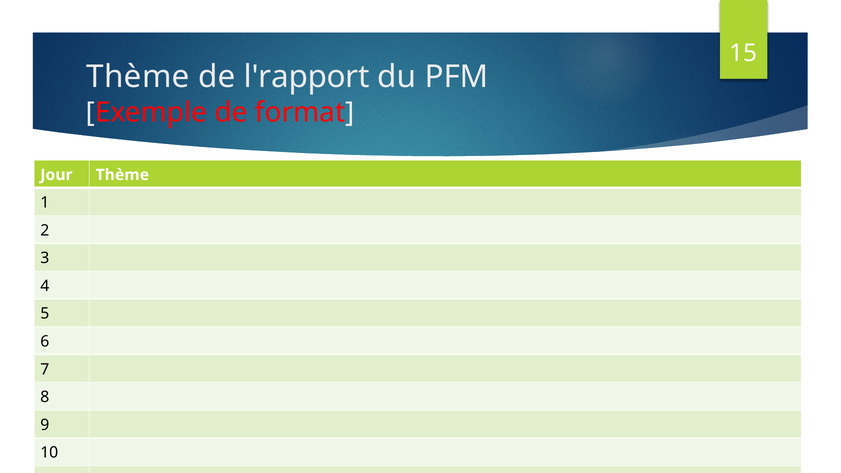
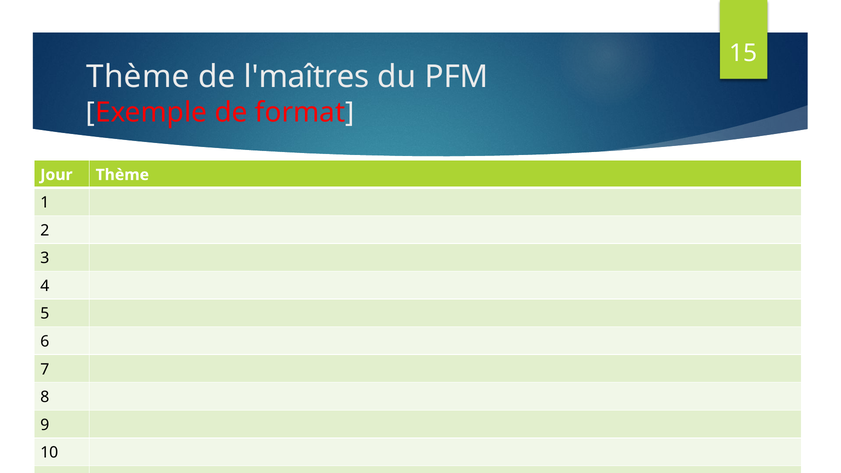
l'rapport: l'rapport -> l'maîtres (307, 77)
